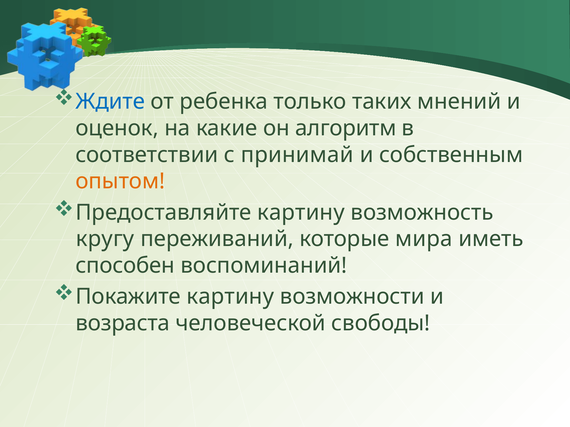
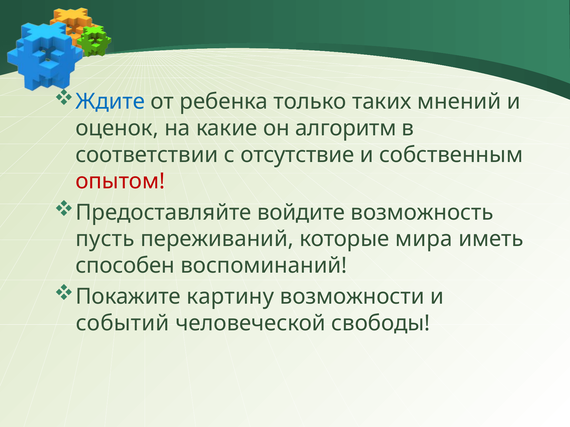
принимай: принимай -> отсутствие (297, 155)
опытом colour: orange -> red (120, 182)
Предоставляйте картину: картину -> войдите (301, 213)
кругу: кругу -> пусть (105, 239)
возраста: возраста -> событий (122, 324)
